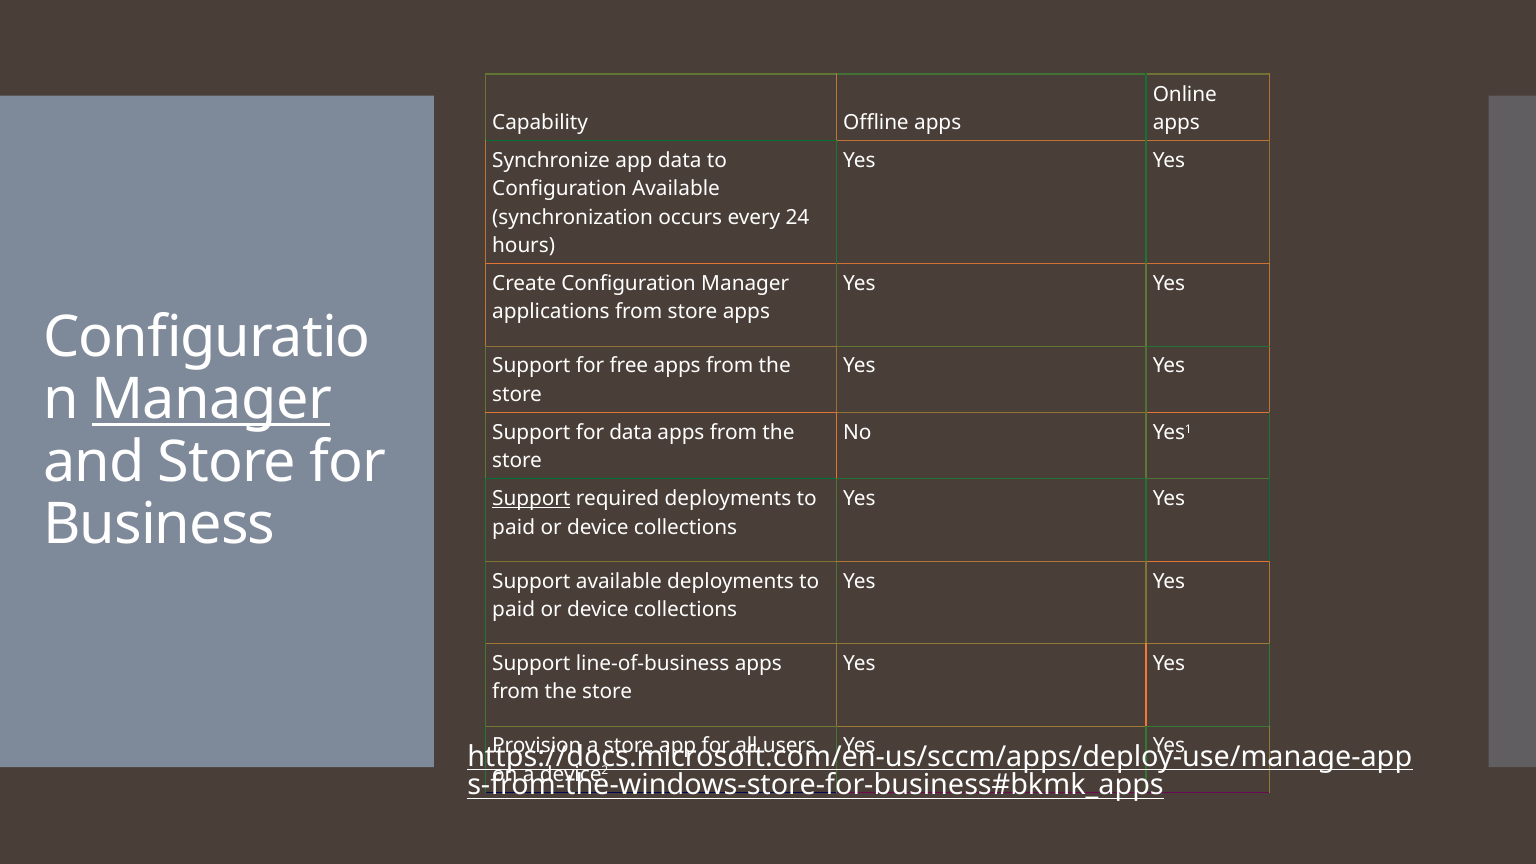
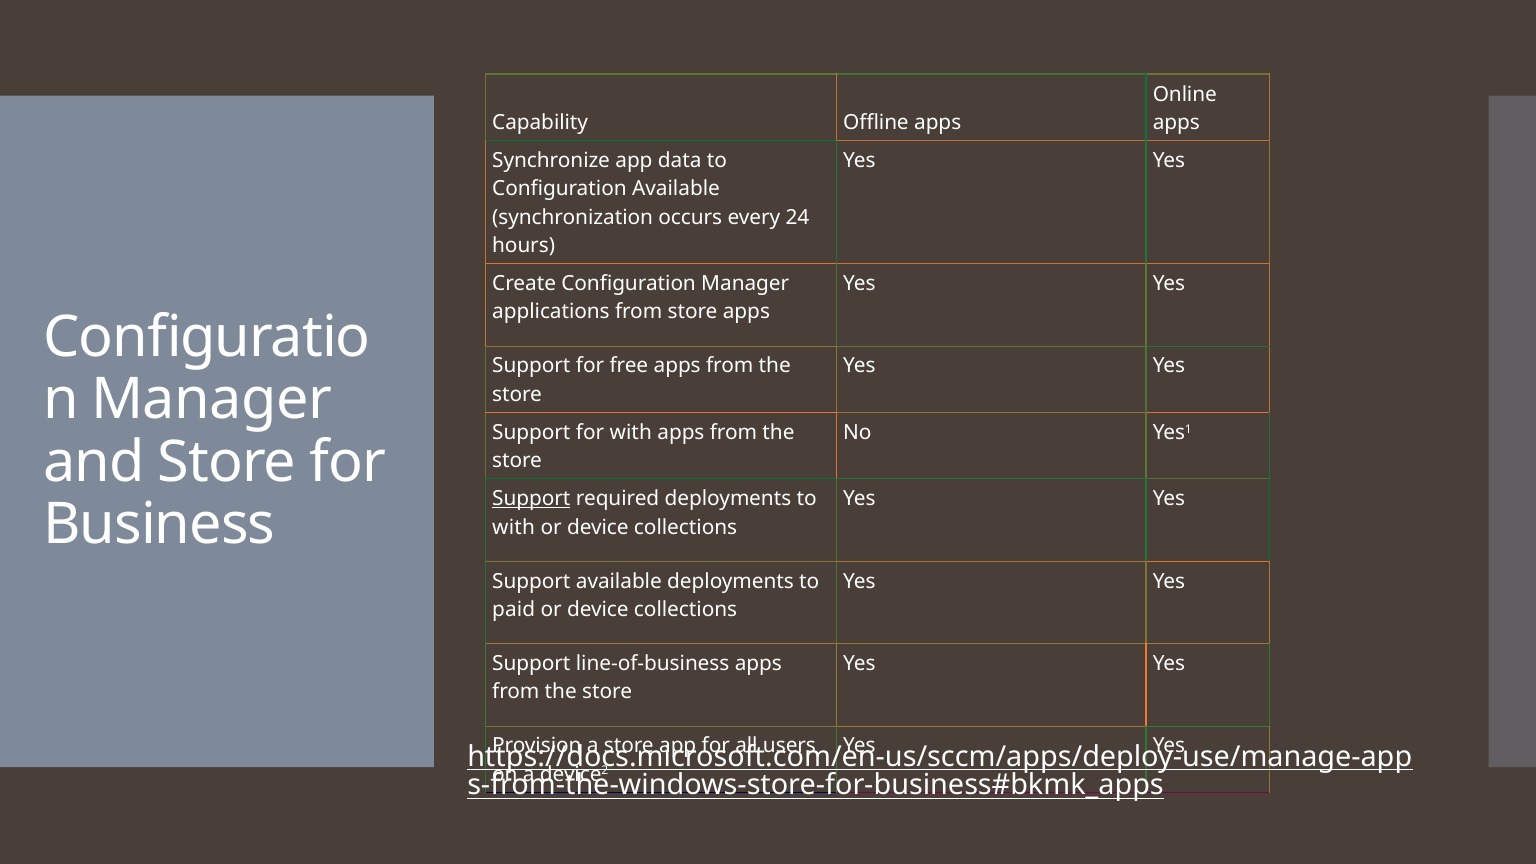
Manager underline: present -> none (211, 400)
for data: data -> with (631, 432)
paid: paid -> with (514, 527)
